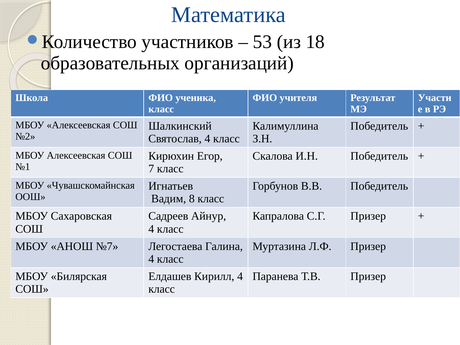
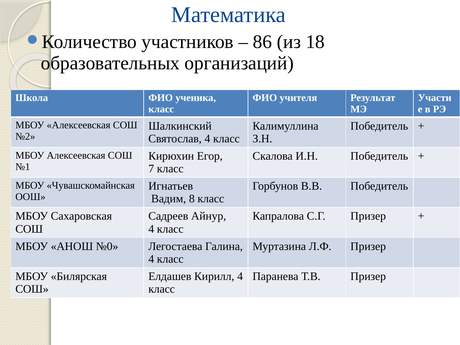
53: 53 -> 86 (262, 42)
№7: №7 -> №0 (107, 246)
